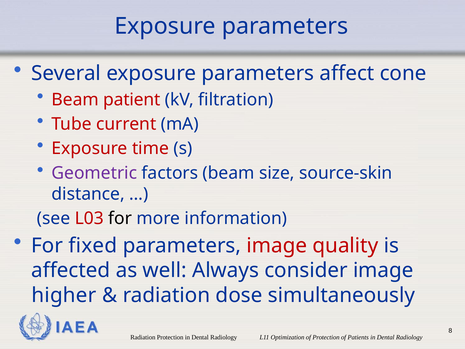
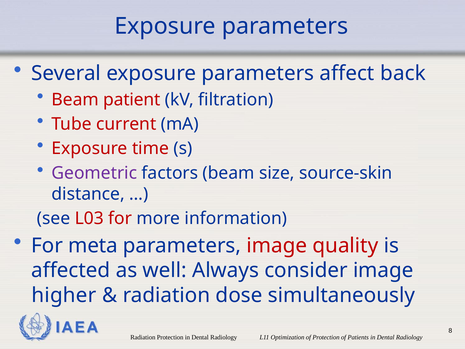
cone: cone -> back (403, 73)
for colour: black -> red (120, 218)
fixed: fixed -> meta (93, 245)
